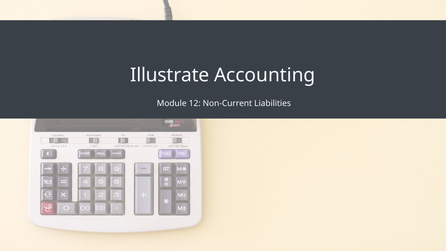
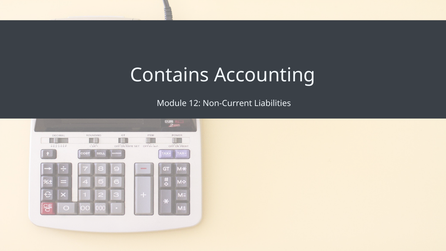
Illustrate: Illustrate -> Contains (170, 75)
